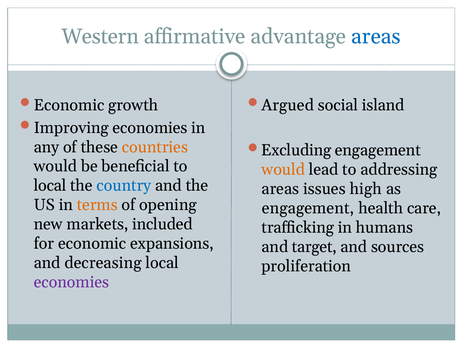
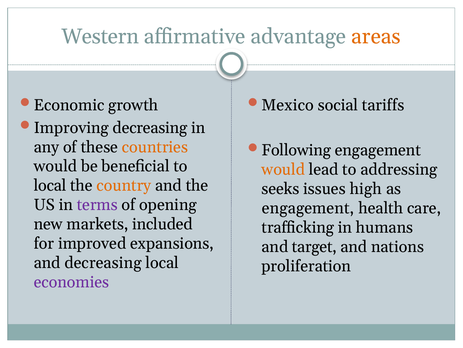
areas colour: blue -> orange (376, 36)
Argued: Argued -> Mexico (288, 105)
island: island -> tariffs (383, 105)
Improving economies: economies -> decreasing (150, 127)
Excluding: Excluding -> Following (296, 150)
country colour: blue -> orange (124, 185)
areas: areas -> seeks (280, 188)
terms colour: orange -> purple (97, 205)
for economic: economic -> improved (92, 243)
sources: sources -> nations (397, 246)
